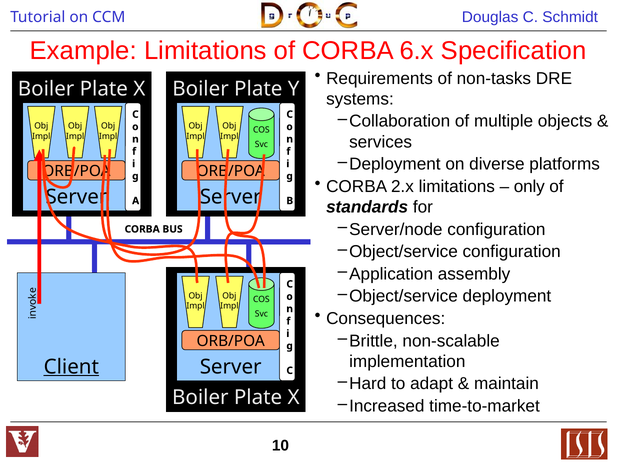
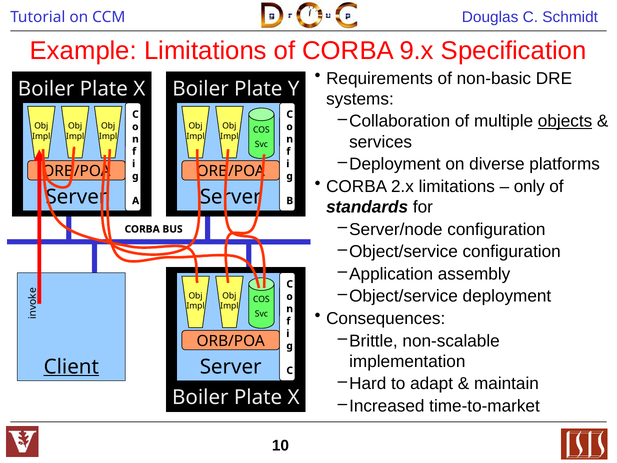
6.x: 6.x -> 9.x (417, 51)
non-tasks: non-tasks -> non-basic (494, 78)
objects underline: none -> present (565, 121)
